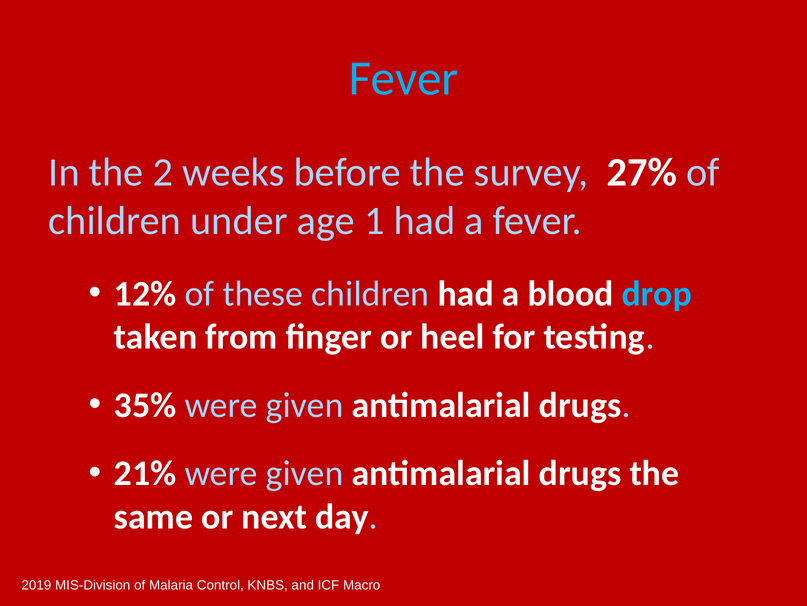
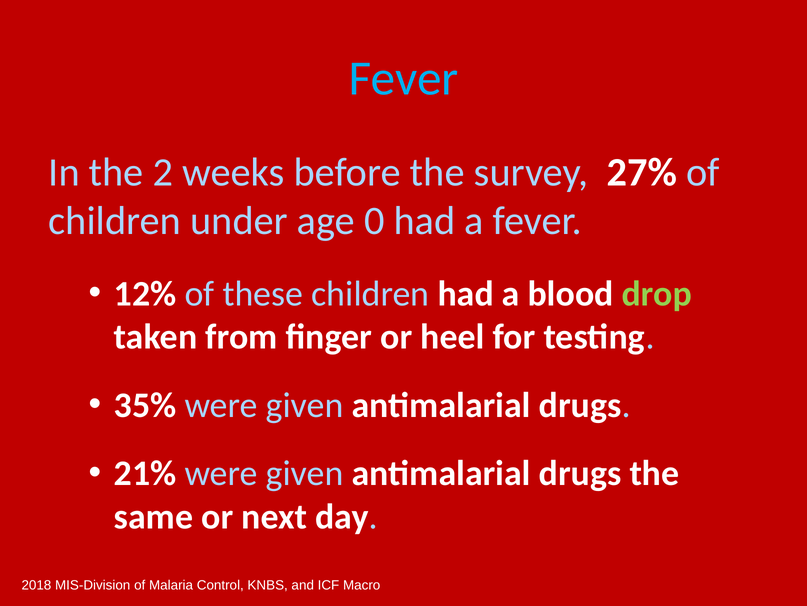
1: 1 -> 0 (374, 221)
drop colour: light blue -> light green (657, 294)
2019: 2019 -> 2018 (36, 585)
